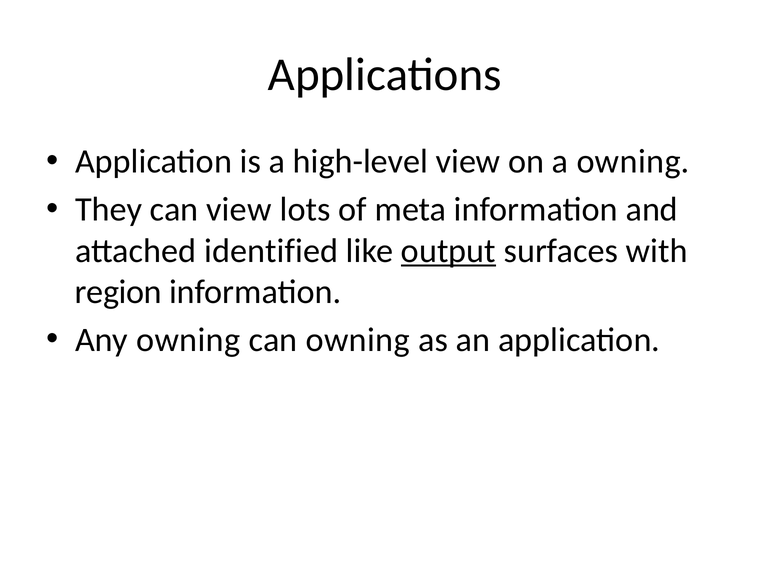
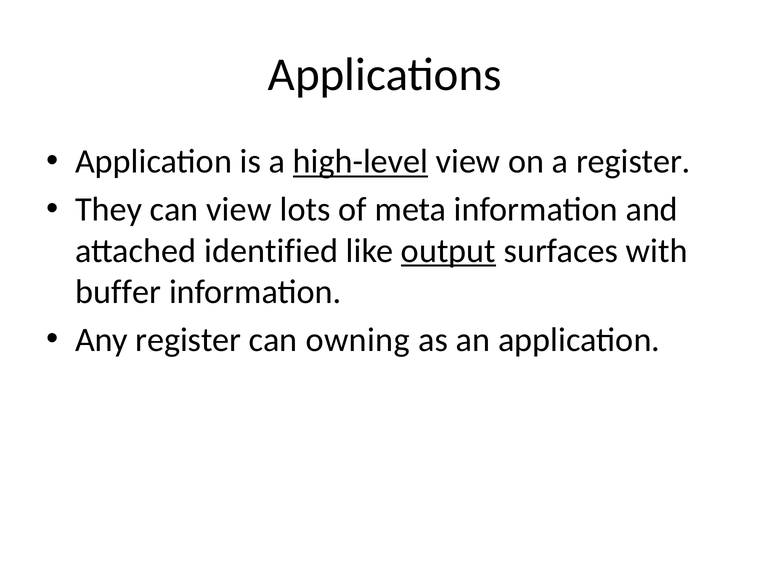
high-level underline: none -> present (360, 162)
a owning: owning -> register (633, 162)
region: region -> buffer (118, 292)
Any owning: owning -> register (188, 340)
